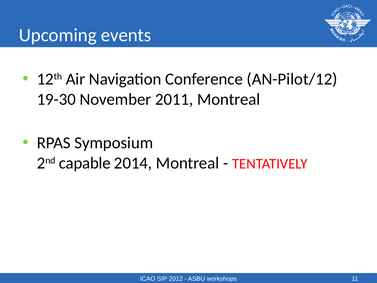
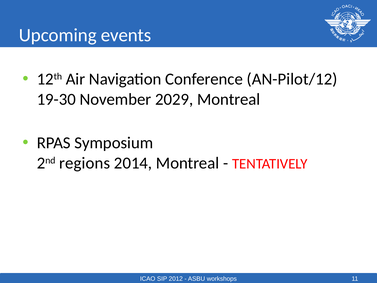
2011: 2011 -> 2029 (174, 99)
capable: capable -> regions (85, 163)
